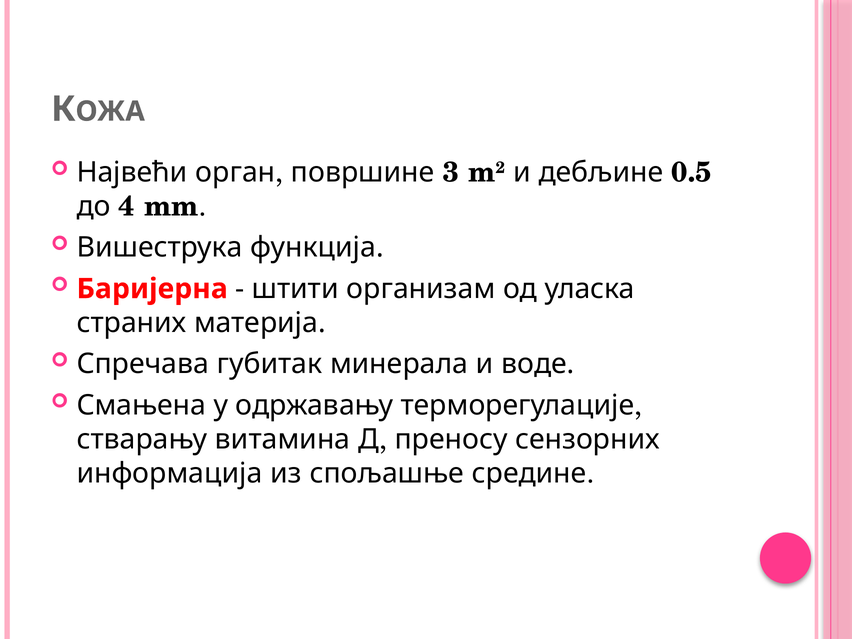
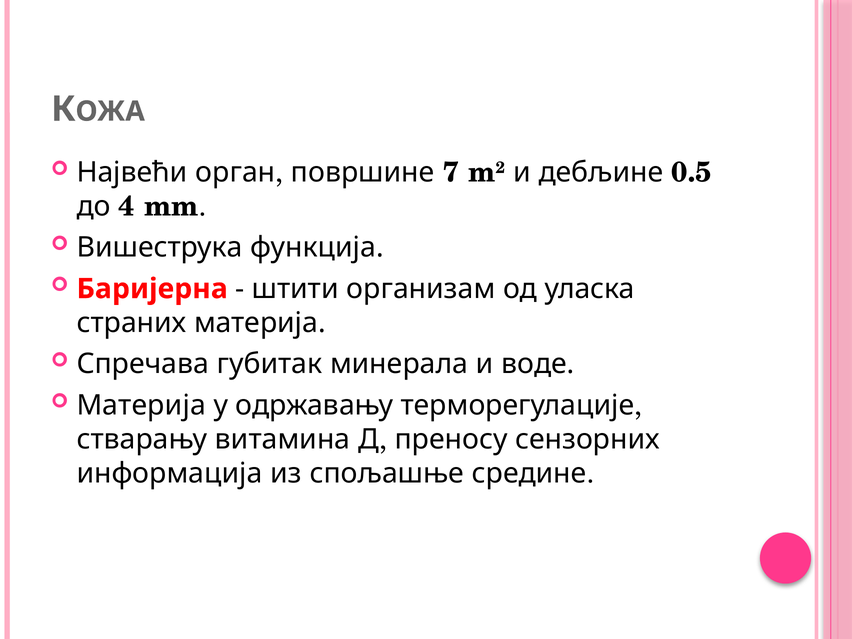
3: 3 -> 7 (451, 172)
Смањена: Смањена -> Материја (141, 405)
